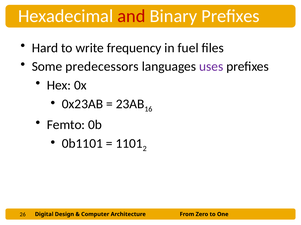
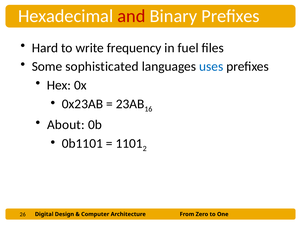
predecessors: predecessors -> sophisticated (102, 67)
uses colour: purple -> blue (211, 67)
Femto: Femto -> About (66, 125)
